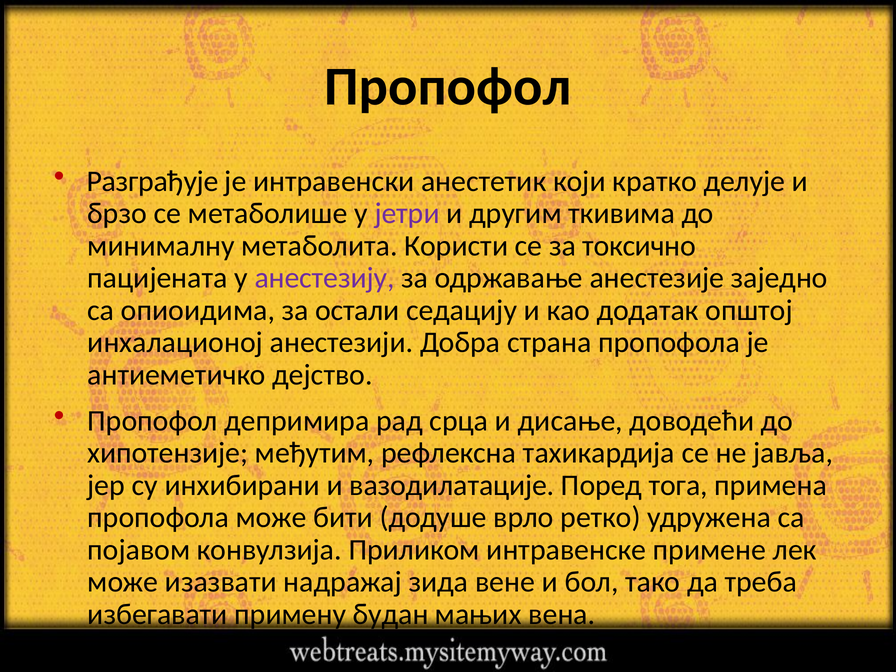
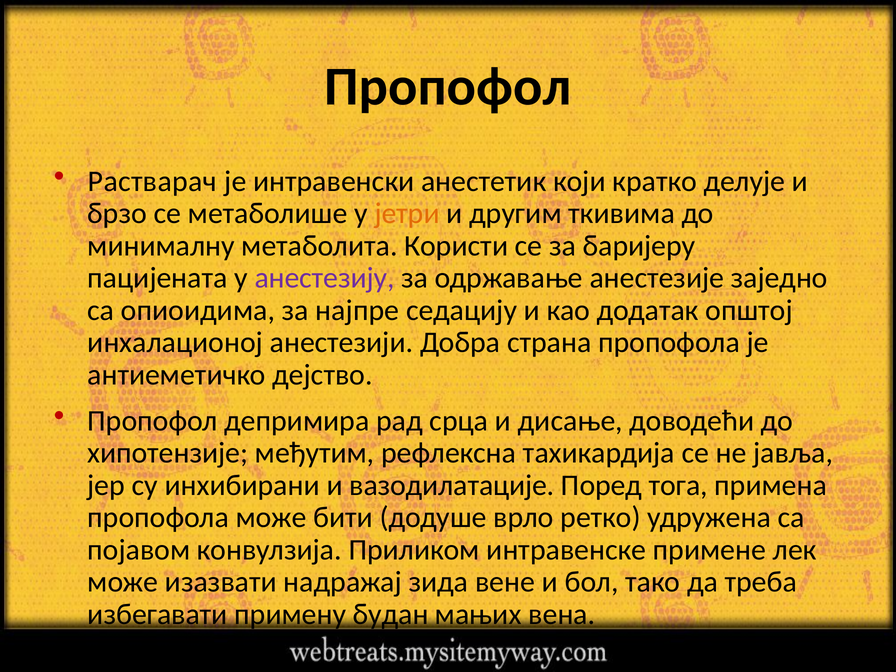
Разграђује: Разграђује -> Растварач (152, 181)
јетри colour: purple -> orange (407, 214)
токсично: токсично -> баријеру (639, 246)
остали: остали -> најпре (357, 310)
